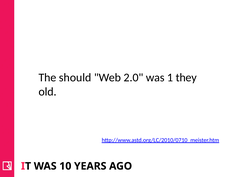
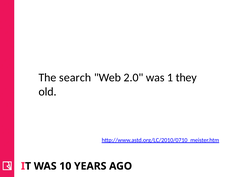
should: should -> search (75, 78)
